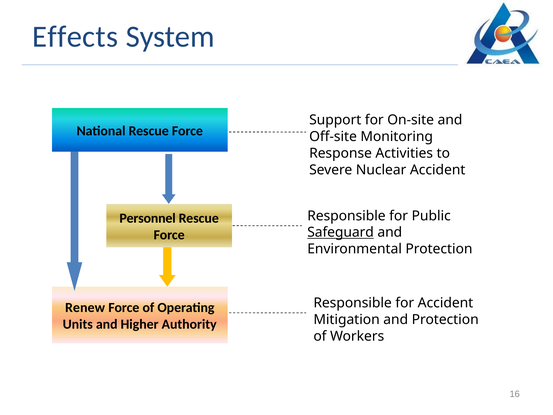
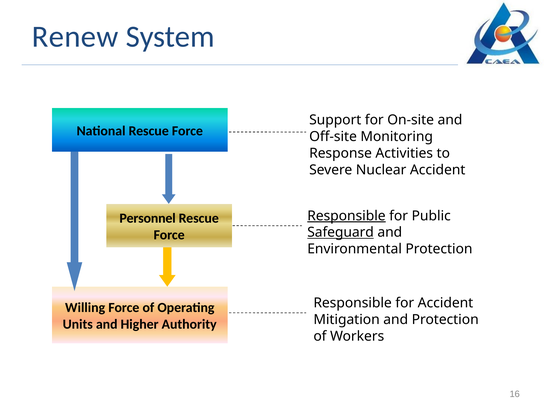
Effects: Effects -> Renew (75, 37)
Responsible underline: none -> present (346, 216)
Renew: Renew -> Willing (85, 307)
